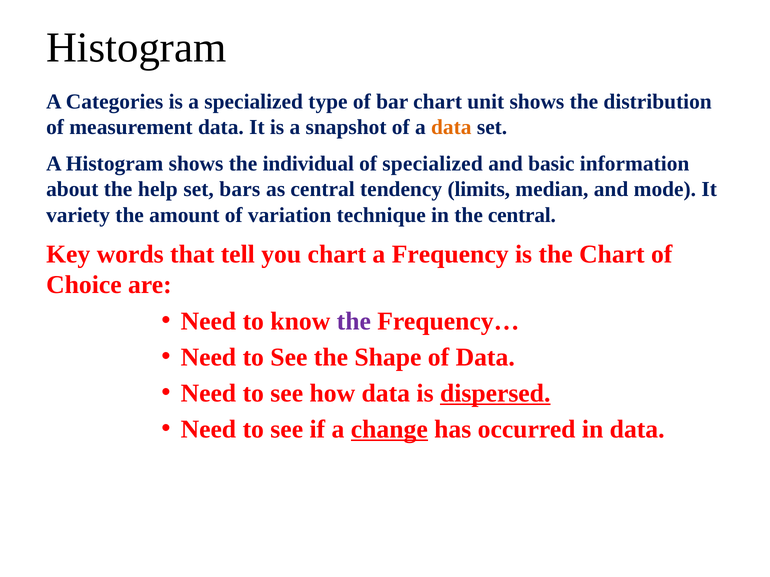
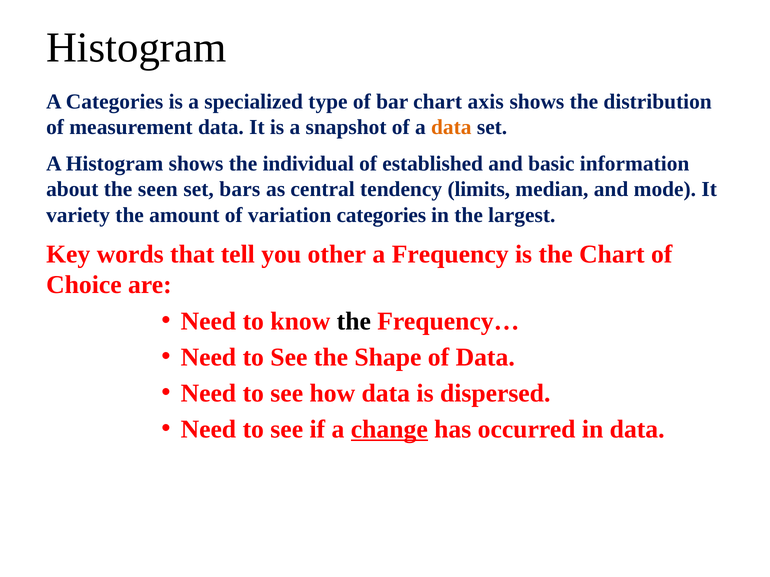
unit: unit -> axis (486, 102)
of specialized: specialized -> established (433, 164)
help: help -> seen (158, 189)
variation technique: technique -> categories (381, 215)
the central: central -> largest (522, 215)
you chart: chart -> other (337, 254)
the colour: purple -> black (354, 321)
dispersed underline: present -> none (495, 394)
